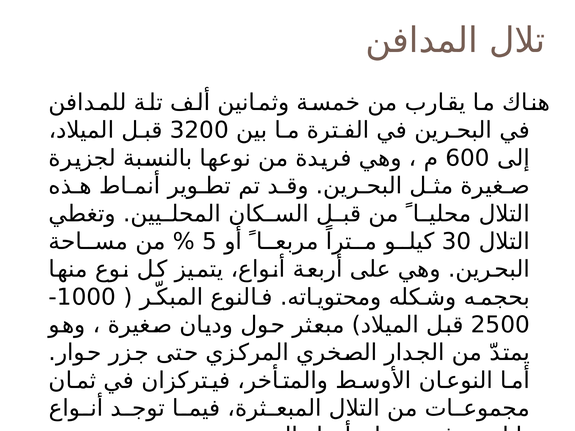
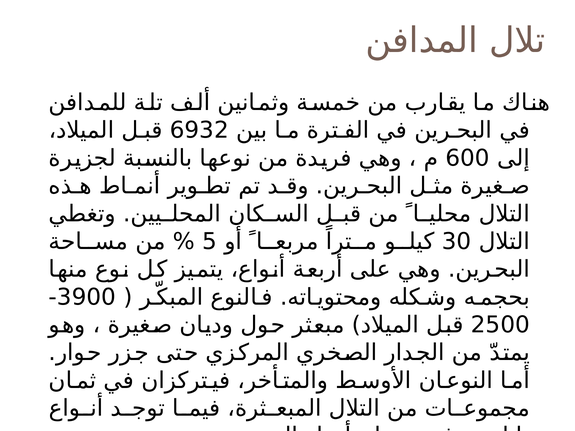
3200: 3200 -> 6932 (199, 130)
1000: 1000 -> 3900 (86, 297)
